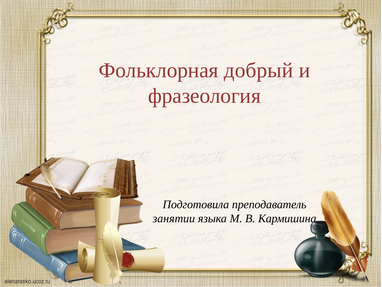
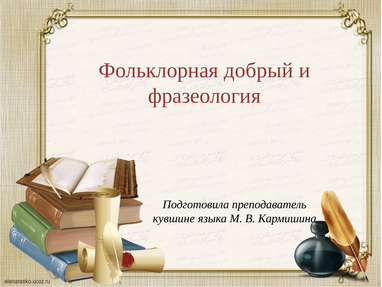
занятии: занятии -> кувшине (174, 218)
